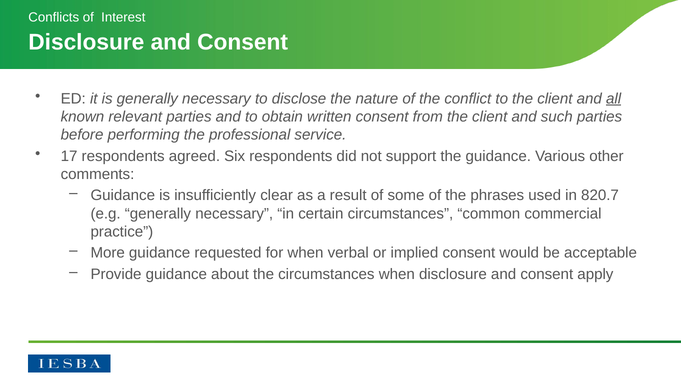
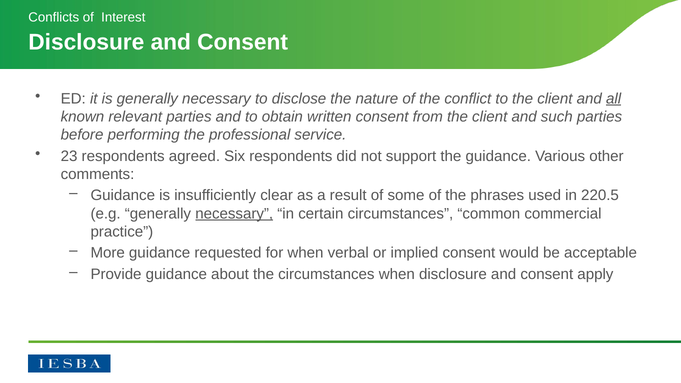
17: 17 -> 23 (69, 156)
820.7: 820.7 -> 220.5 (600, 195)
necessary underline: none -> present (234, 214)
